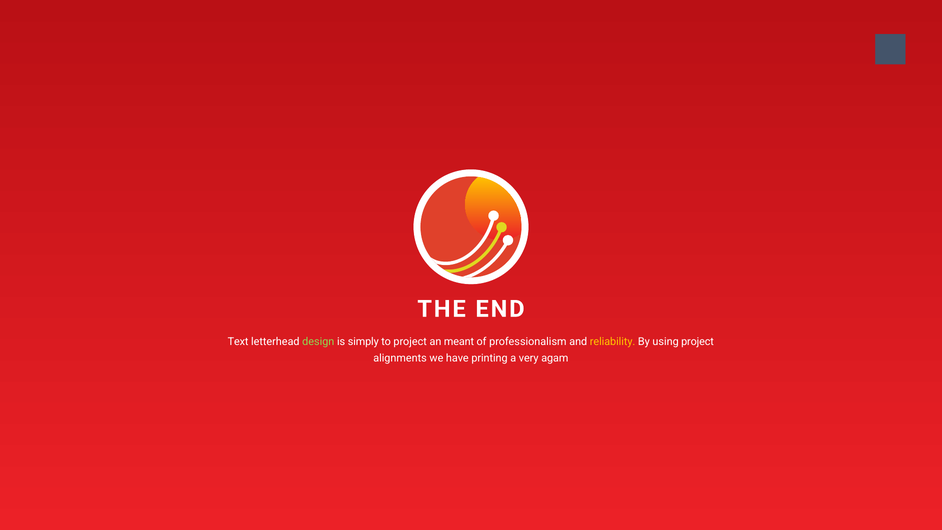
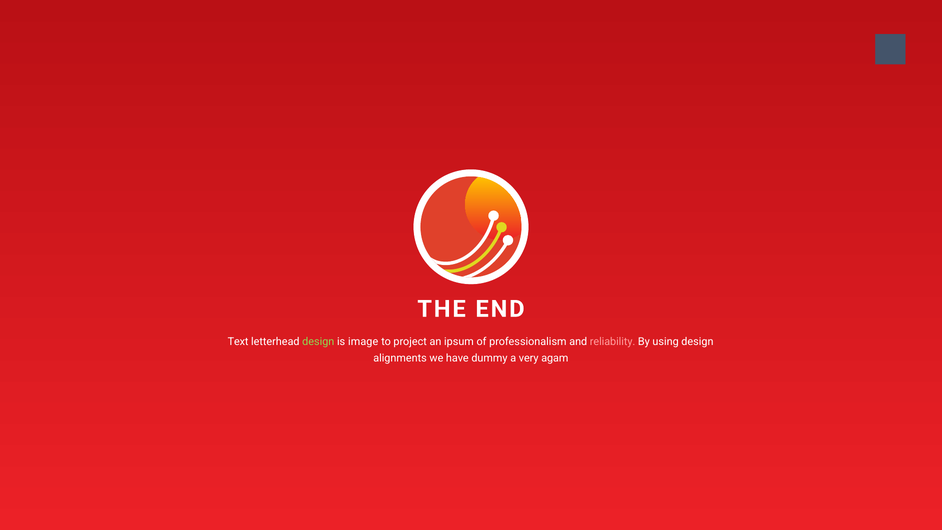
simply: simply -> image (363, 341)
meant: meant -> ipsum (459, 341)
reliability colour: yellow -> pink (613, 341)
using project: project -> design (697, 341)
printing: printing -> dummy (489, 358)
